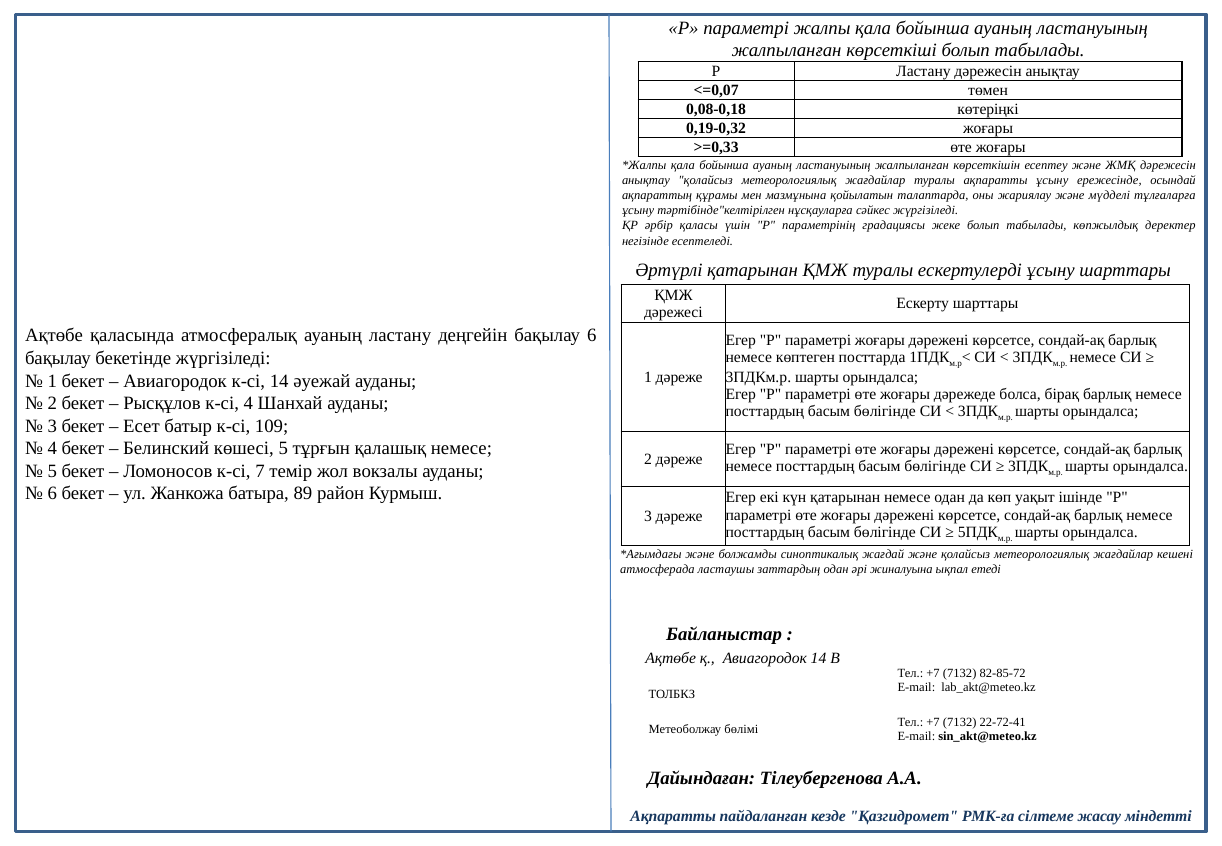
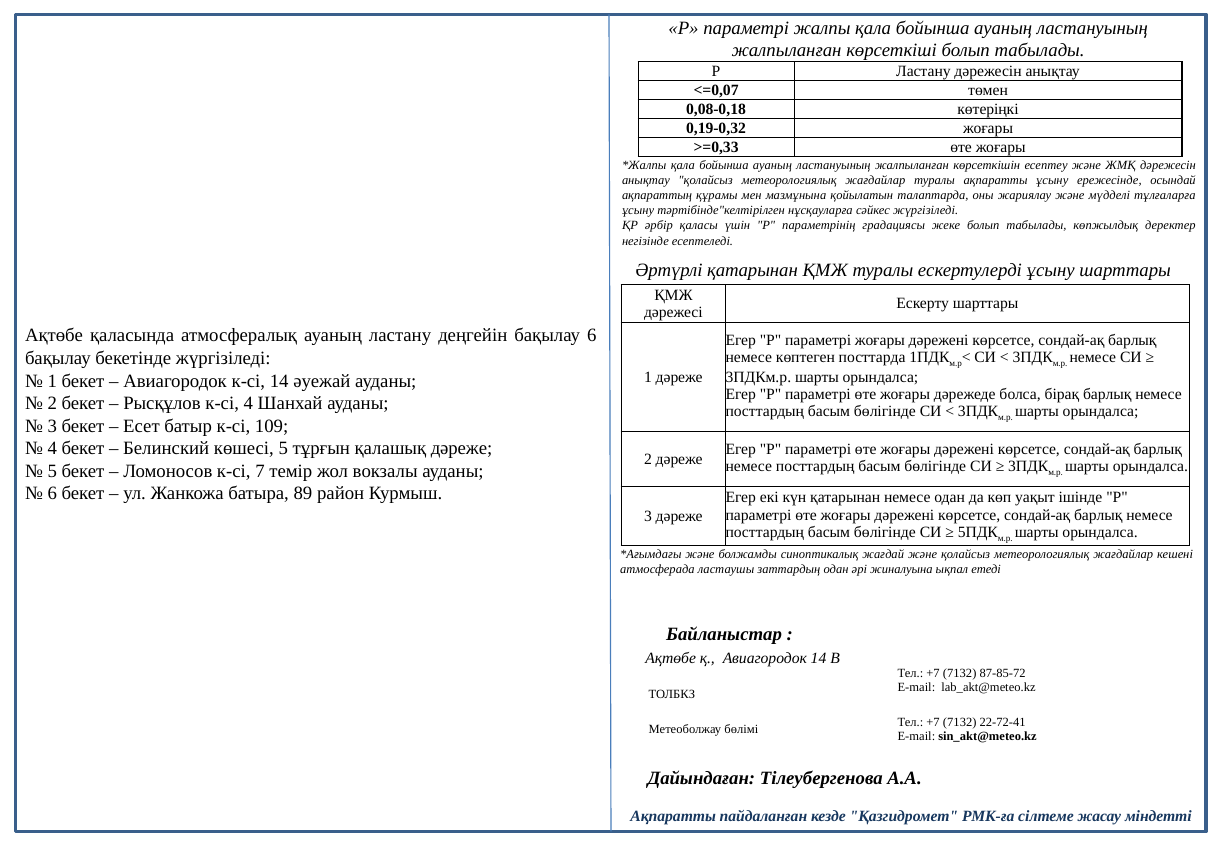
қалашық немесе: немесе -> дәреже (461, 449)
82-85-72: 82-85-72 -> 87-85-72 (1003, 674)
